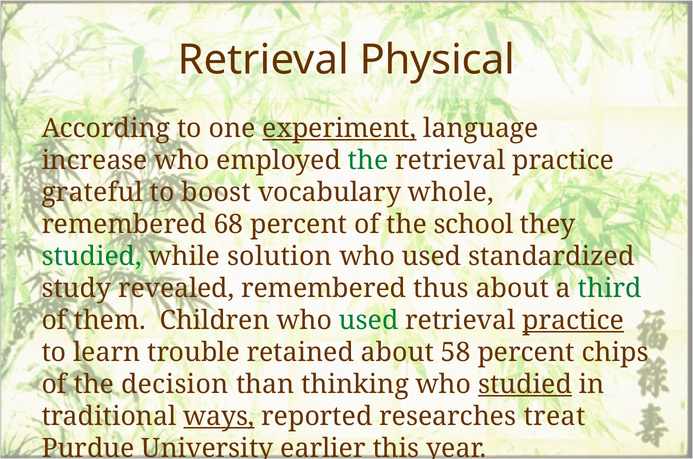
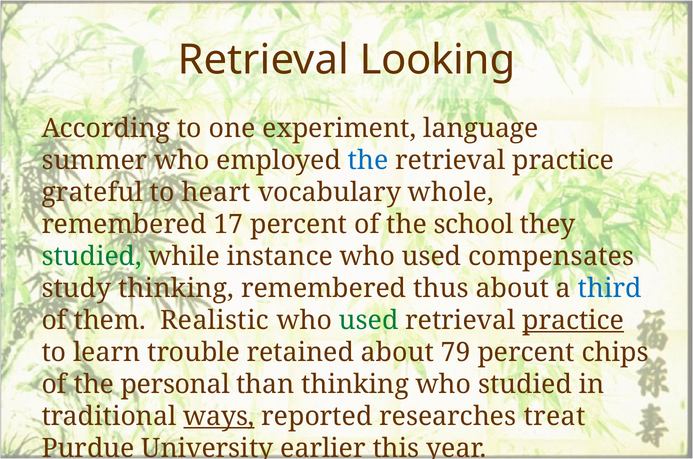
Physical: Physical -> Looking (438, 60)
experiment underline: present -> none (339, 129)
increase: increase -> summer (95, 161)
the colour: green -> blue (368, 161)
boost: boost -> heart (216, 193)
68: 68 -> 17 (228, 225)
solution: solution -> instance (280, 257)
standardized: standardized -> compensates (551, 257)
study revealed: revealed -> thinking (176, 289)
third colour: green -> blue (610, 289)
Children: Children -> Realistic (215, 321)
58: 58 -> 79 (456, 353)
decision: decision -> personal (175, 385)
studied underline: present -> none (525, 385)
